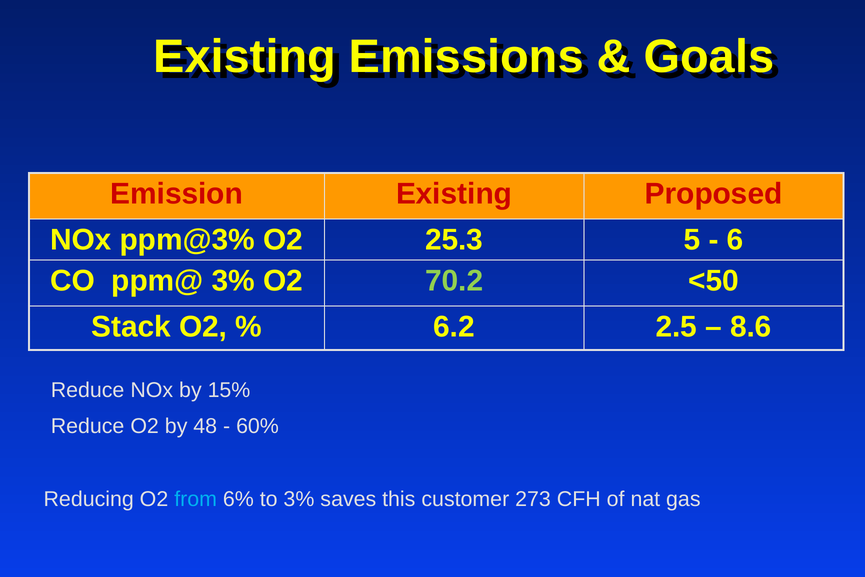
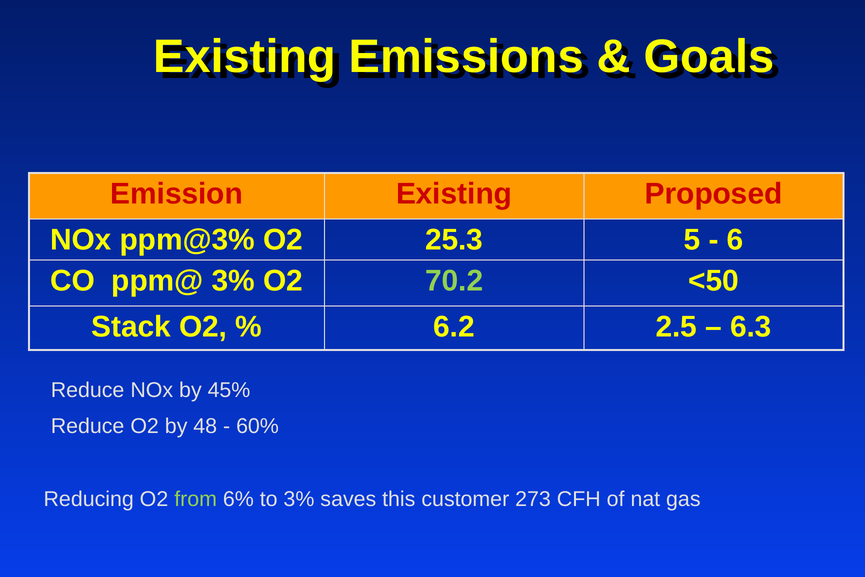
8.6: 8.6 -> 6.3 (751, 327)
15%: 15% -> 45% (229, 390)
from colour: light blue -> light green (196, 499)
